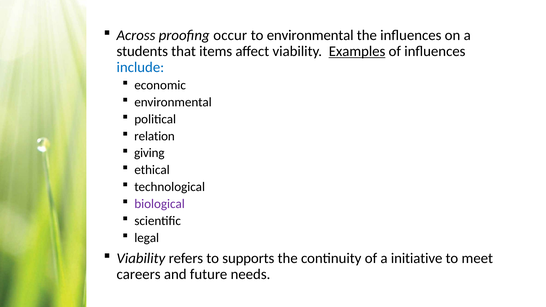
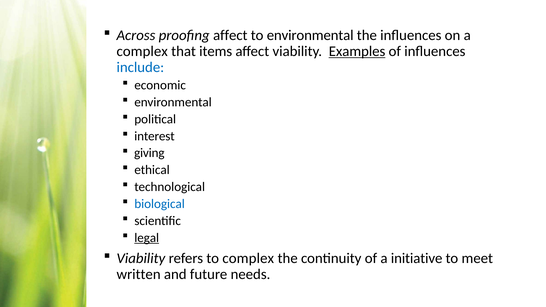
proofing occur: occur -> affect (230, 35)
students: students -> complex (142, 51)
relation: relation -> interest (154, 136)
biological colour: purple -> blue (160, 204)
legal underline: none -> present (147, 238)
to supports: supports -> complex (248, 259)
careers: careers -> written (139, 275)
